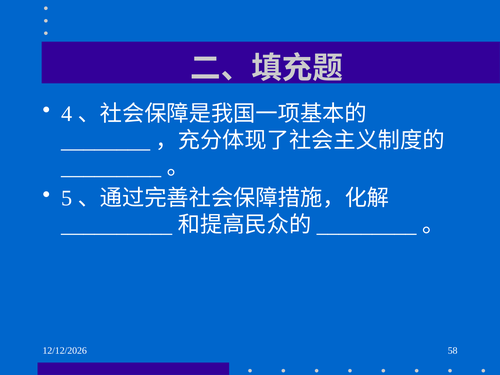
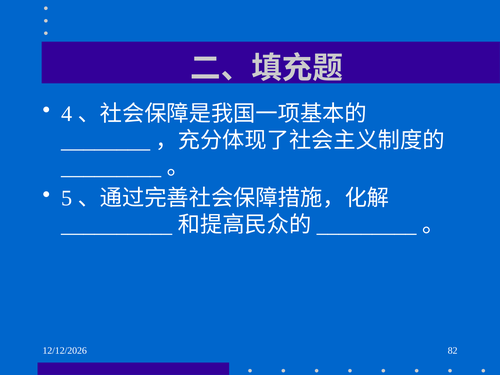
58: 58 -> 82 (453, 351)
